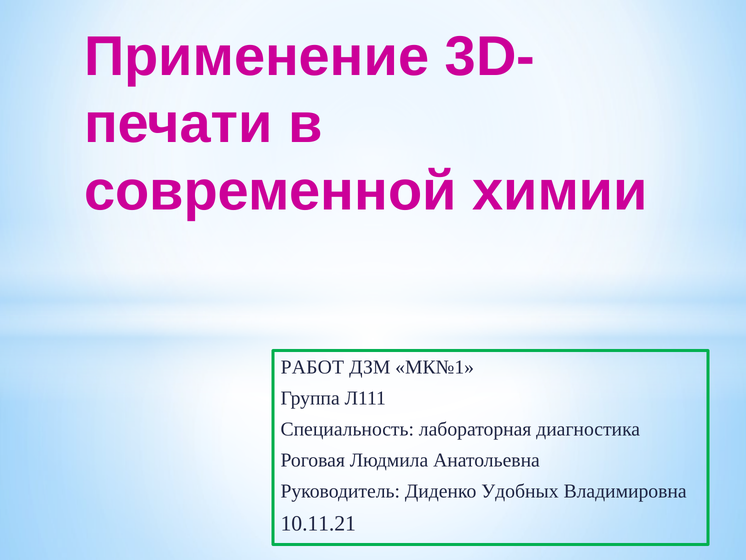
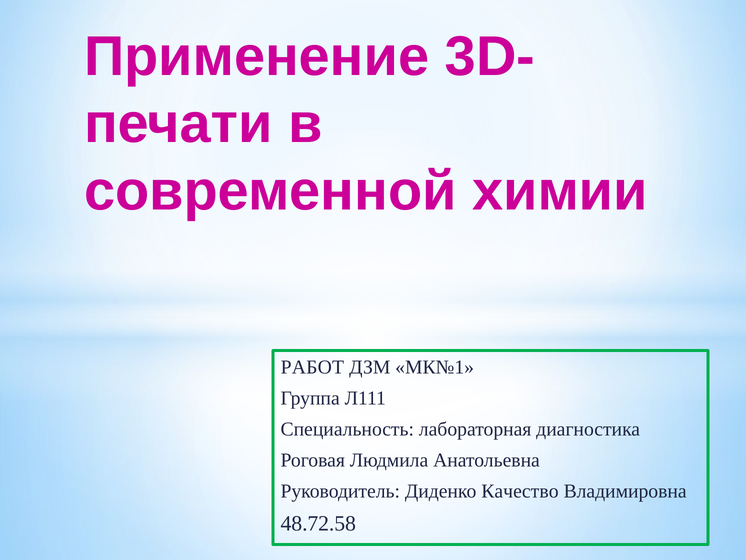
Удобных: Удобных -> Качество (520, 491)
10.11.21: 10.11.21 -> 48.72.58 (318, 523)
